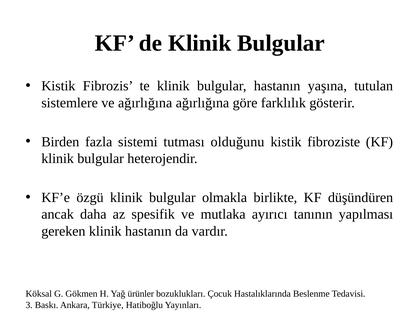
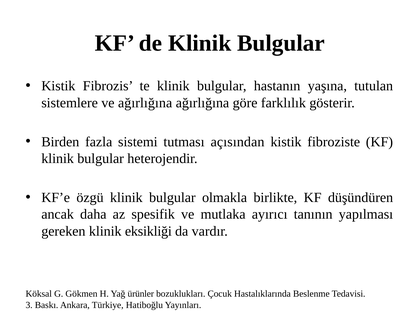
olduğunu: olduğunu -> açısından (238, 142)
klinik hastanın: hastanın -> eksikliği (148, 231)
